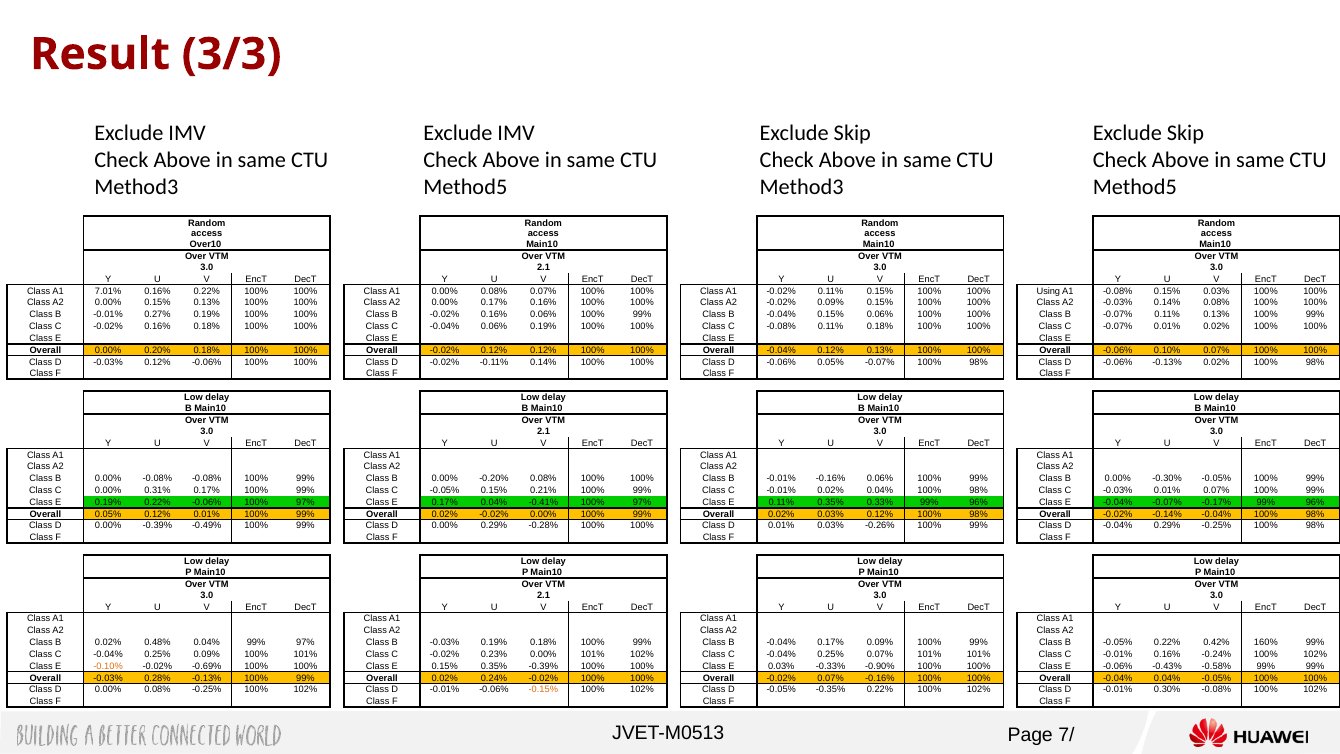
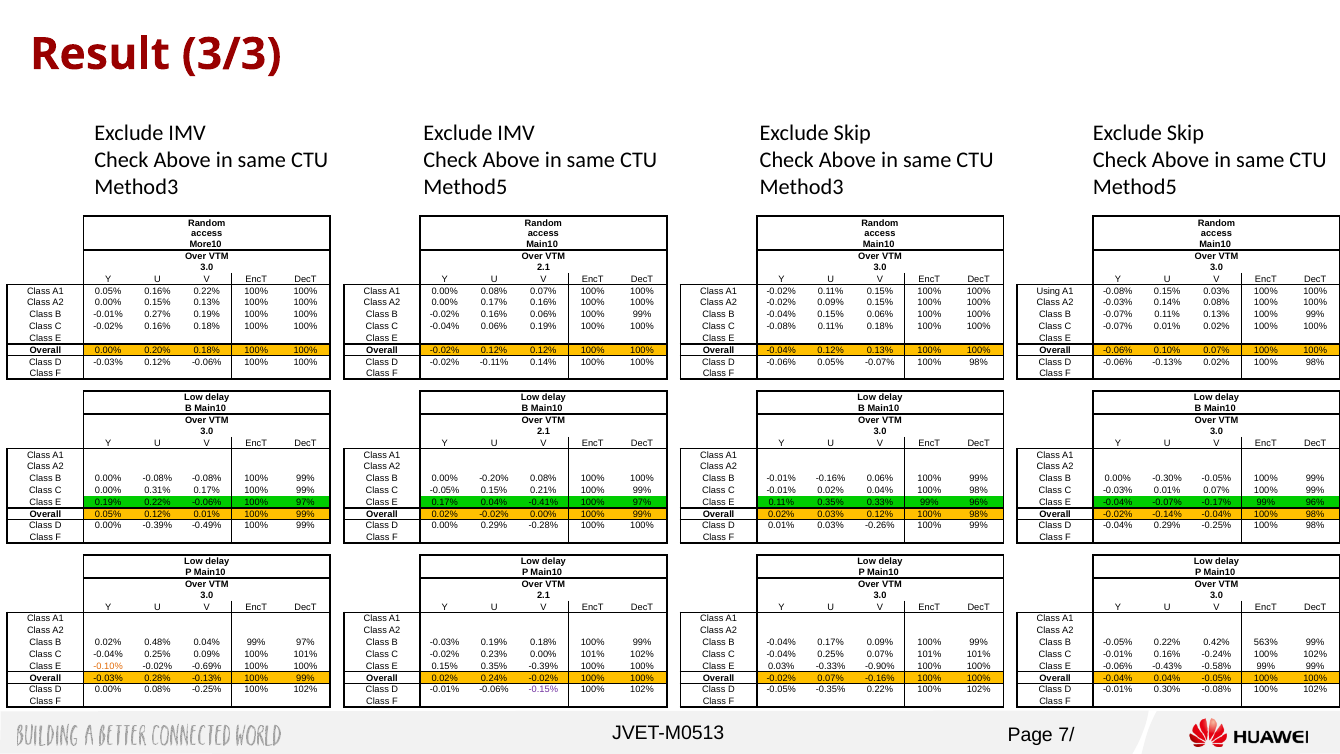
Over10: Over10 -> More10 (206, 244)
A1 7.01%: 7.01% -> 0.05% (108, 291)
160%: 160% -> 563% (1266, 642)
-0.15% colour: orange -> purple (543, 690)
